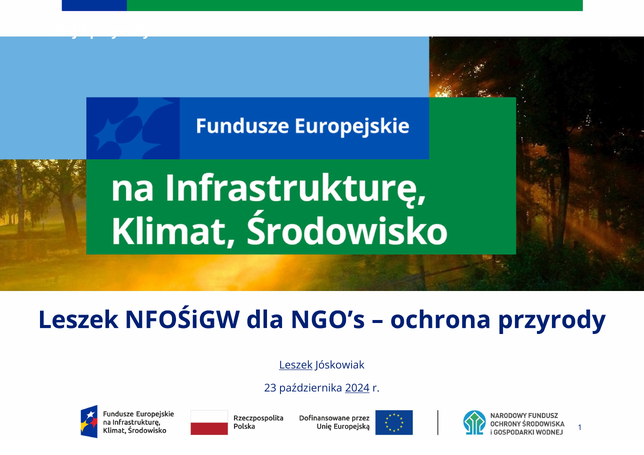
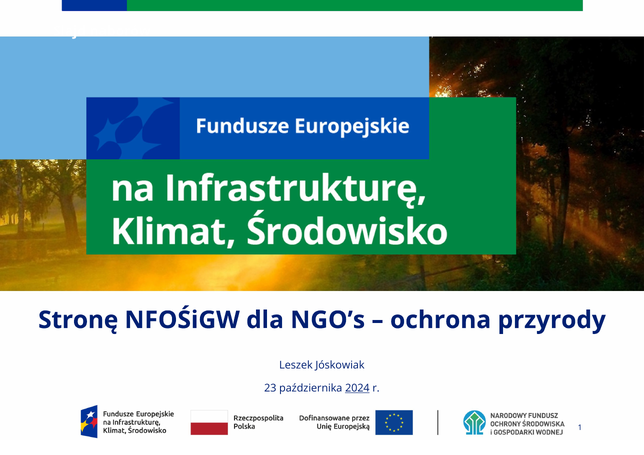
Slajd przyrody: przyrody -> naborów (120, 31)
Leszek: Leszek -> Stronę (78, 320)
Leszek underline: present -> none (296, 366)
